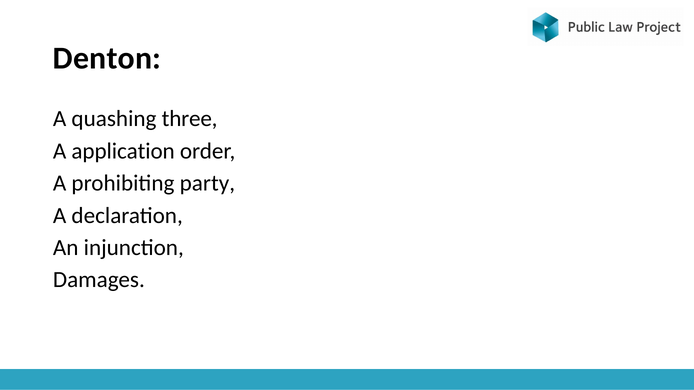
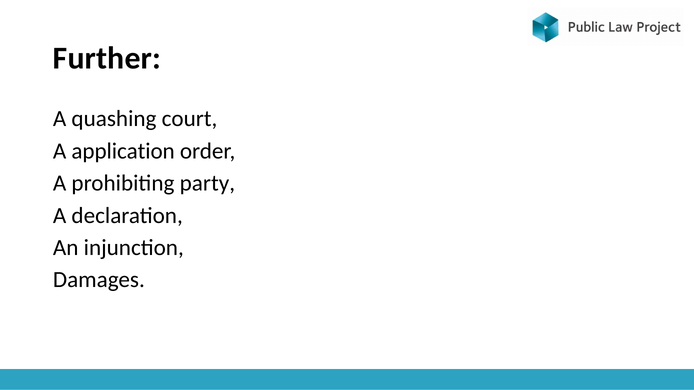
Denton: Denton -> Further (107, 58)
three: three -> court (190, 119)
